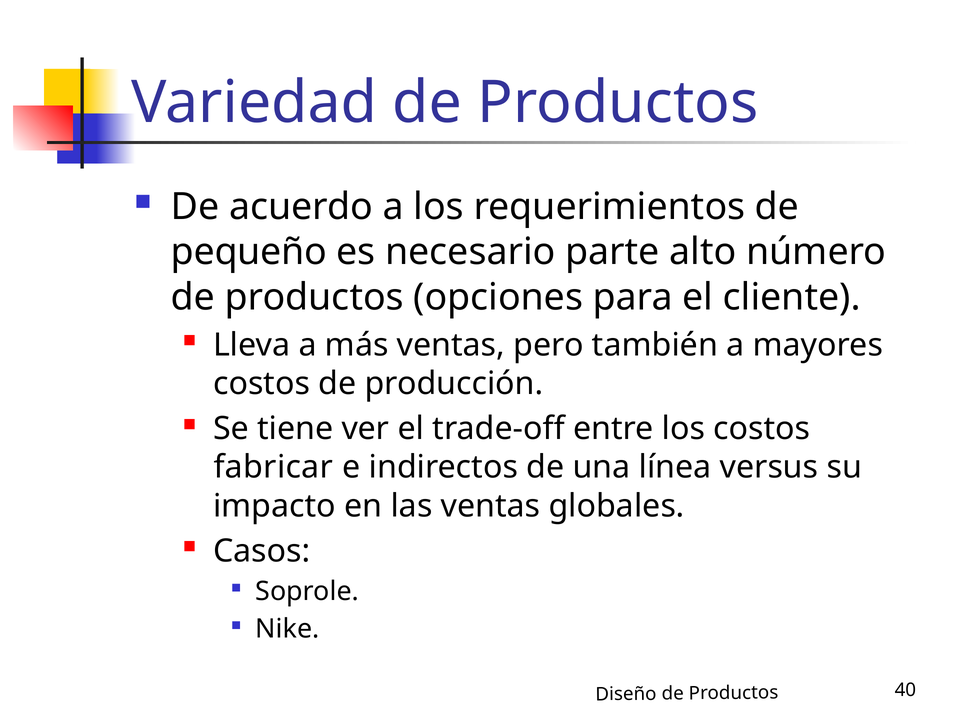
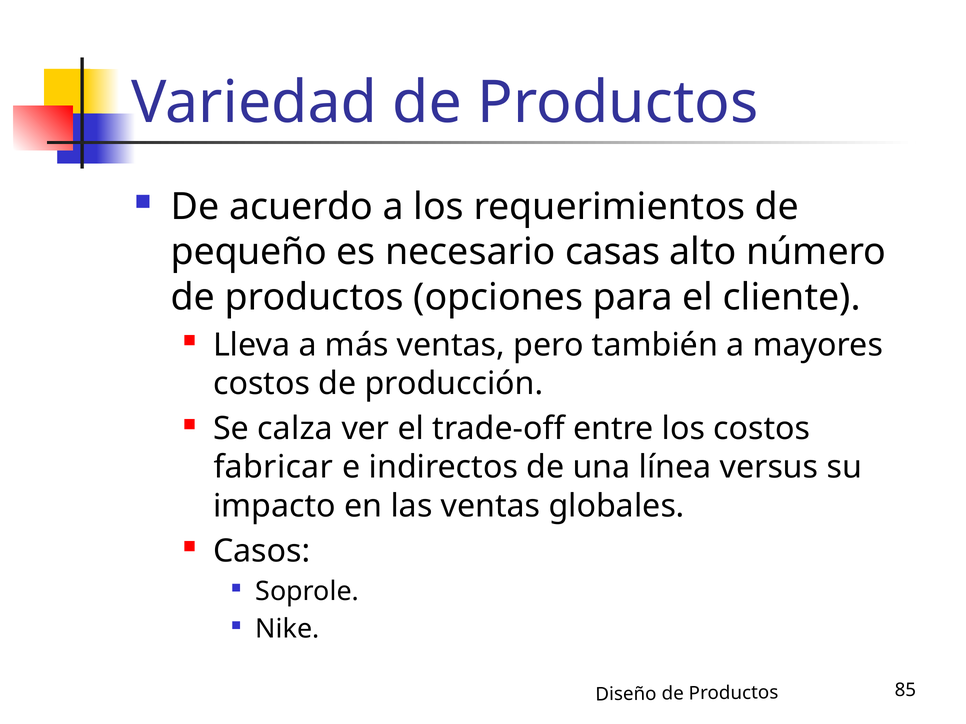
parte: parte -> casas (613, 252)
tiene: tiene -> calza (295, 429)
40: 40 -> 85 (905, 691)
